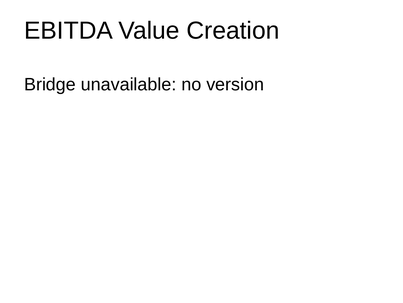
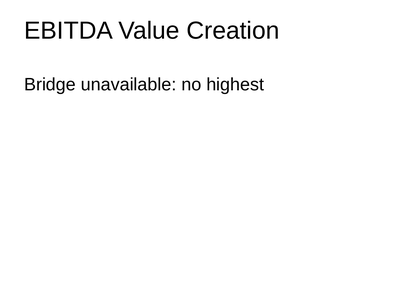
version: version -> highest (235, 85)
